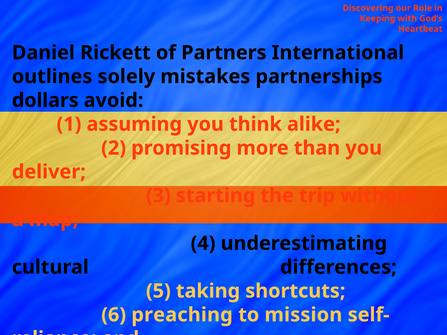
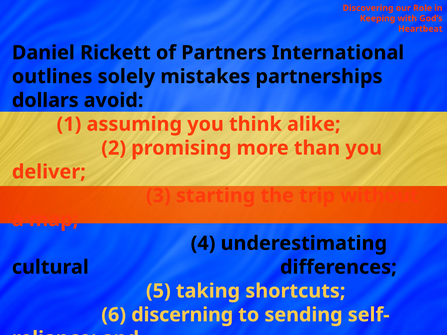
preaching: preaching -> discerning (182, 315)
mission: mission -> sending (304, 315)
